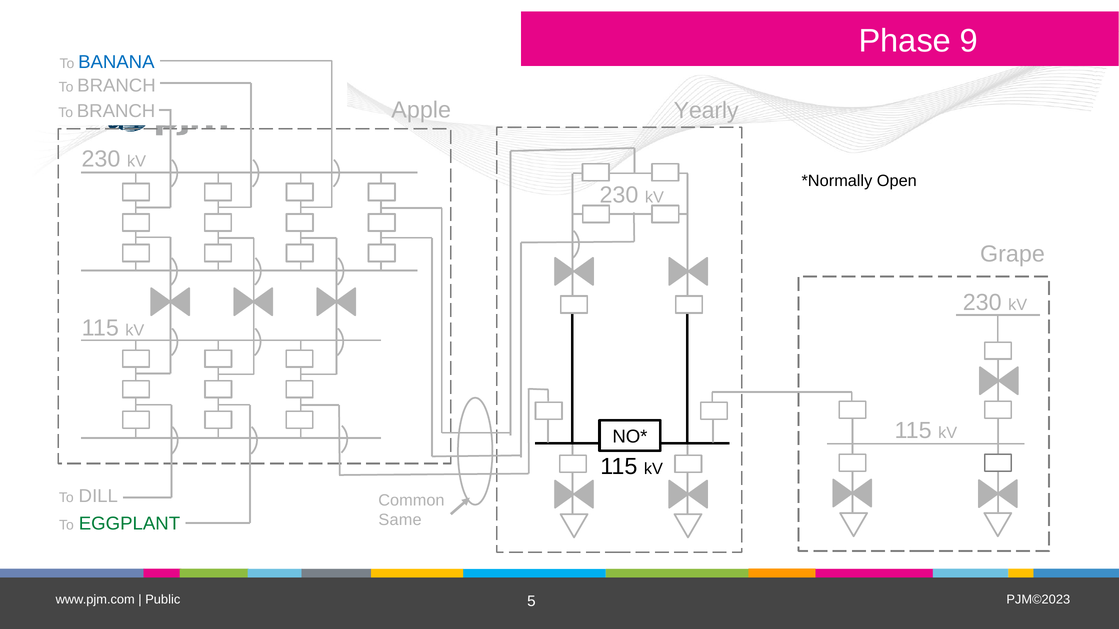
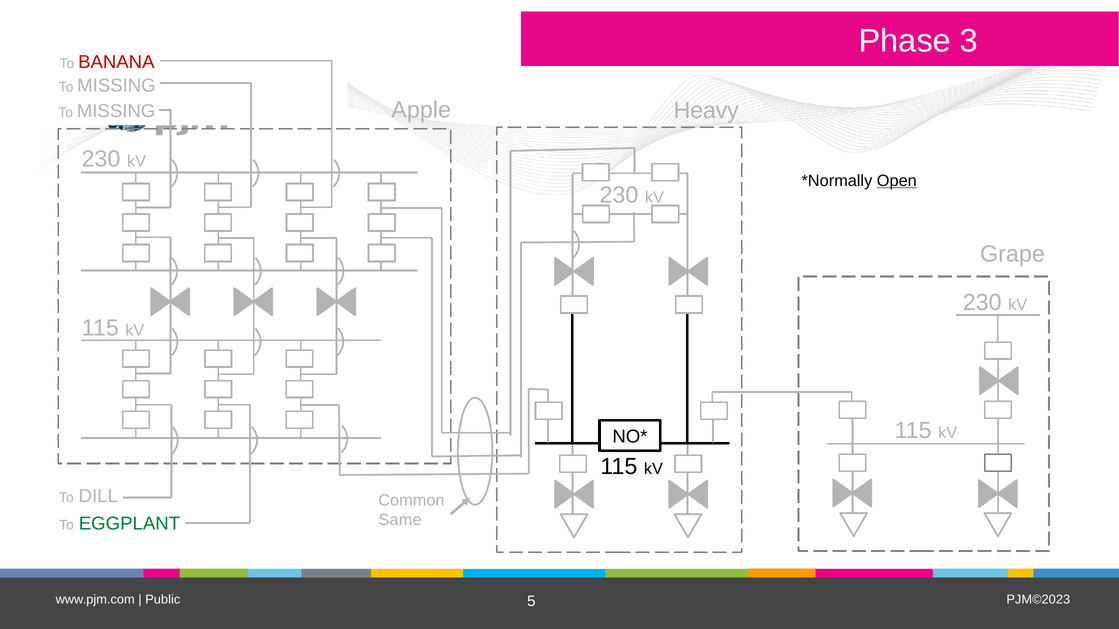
9: 9 -> 3 (969, 41)
BANANA colour: blue -> red (116, 62)
BRANCH: BRANCH -> MISSING (116, 86)
Yearly: Yearly -> Heavy (706, 111)
BRANCH: BRANCH -> MISSING (116, 111)
Open underline: none -> present (897, 181)
